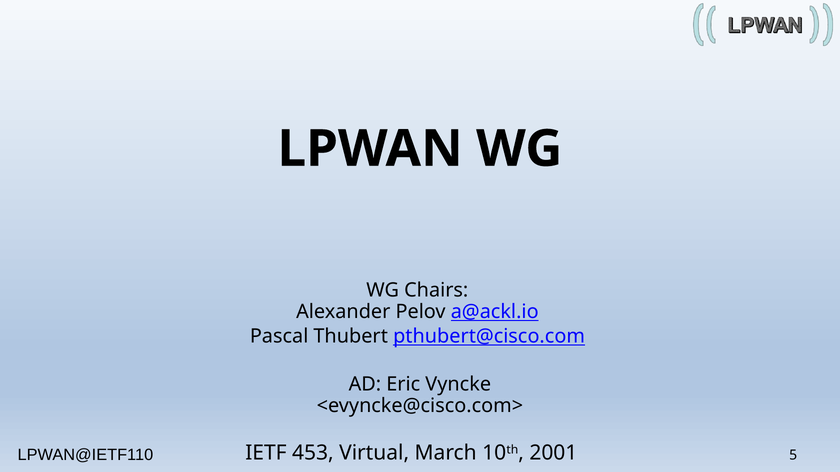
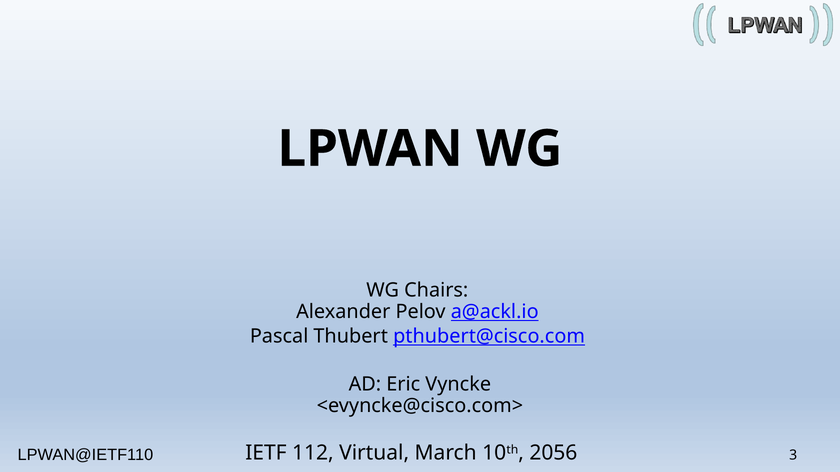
453: 453 -> 112 (313, 453)
2001: 2001 -> 2056 (553, 453)
5: 5 -> 3 (793, 456)
